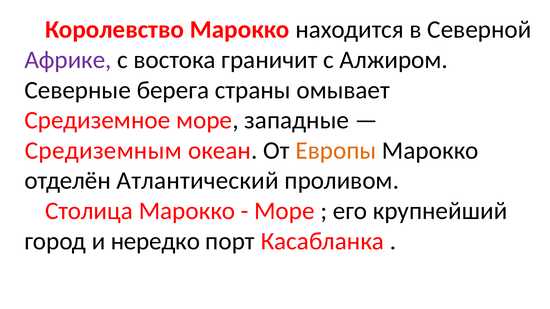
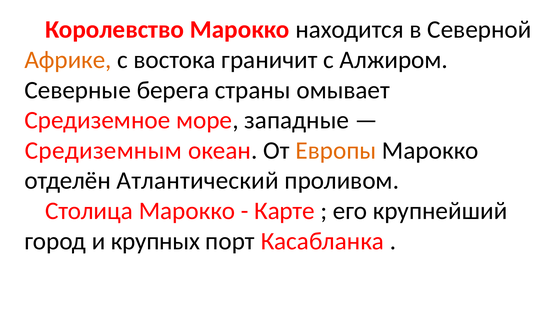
Африке colour: purple -> orange (68, 60)
Море: Море -> Карте (284, 211)
нередко: нередко -> крупных (155, 241)
